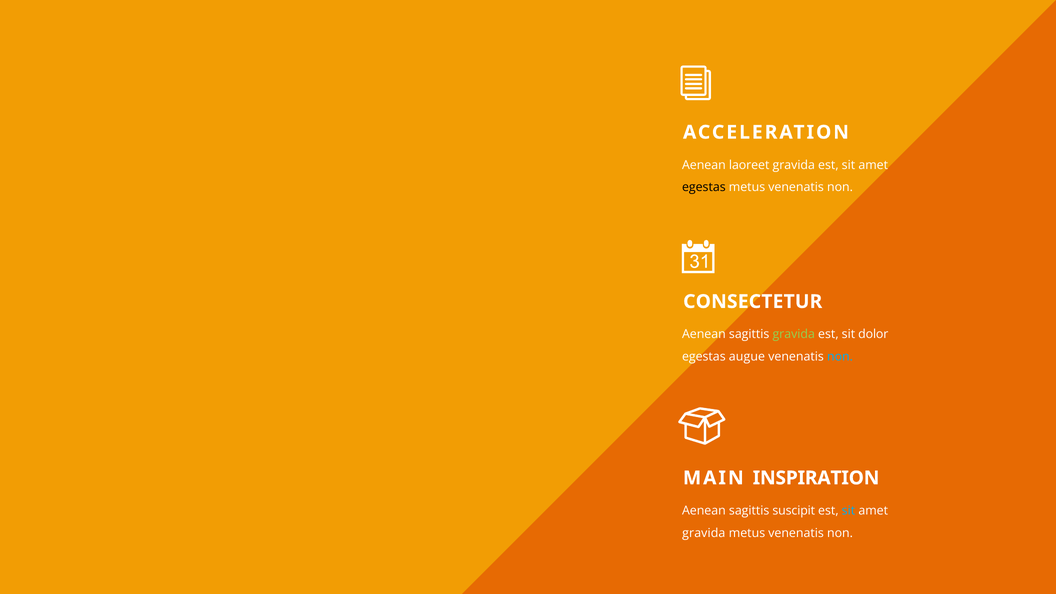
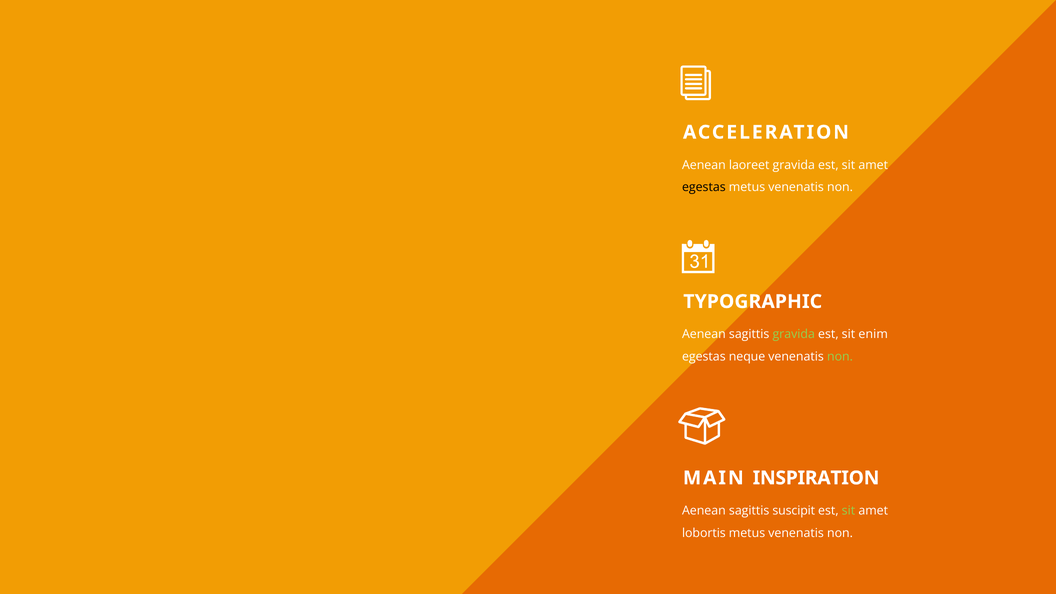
CONSECTETUR: CONSECTETUR -> TYPOGRAPHIC (753, 302)
dolor: dolor -> enim (873, 334)
augue: augue -> neque (747, 357)
non colour: light blue -> light green (840, 357)
sit colour: light blue -> light green (848, 511)
gravida: gravida -> lobortis (704, 533)
